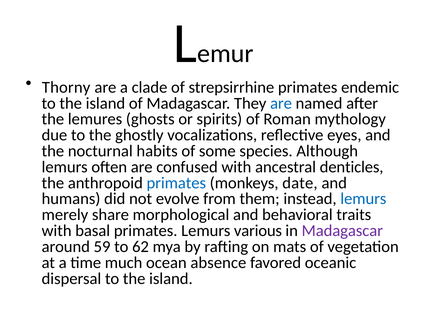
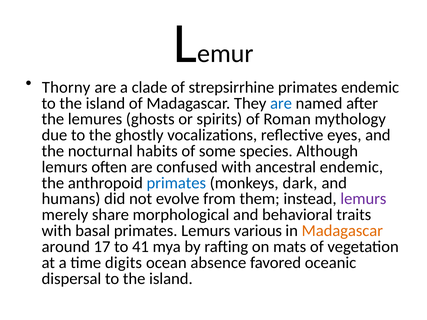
ancestral denticles: denticles -> endemic (351, 167)
date: date -> dark (300, 183)
lemurs colour: blue -> purple (363, 199)
Madagascar colour: purple -> orange (342, 231)
59: 59 -> 17 (102, 247)
62: 62 -> 41 (140, 247)
much: much -> digits (123, 263)
